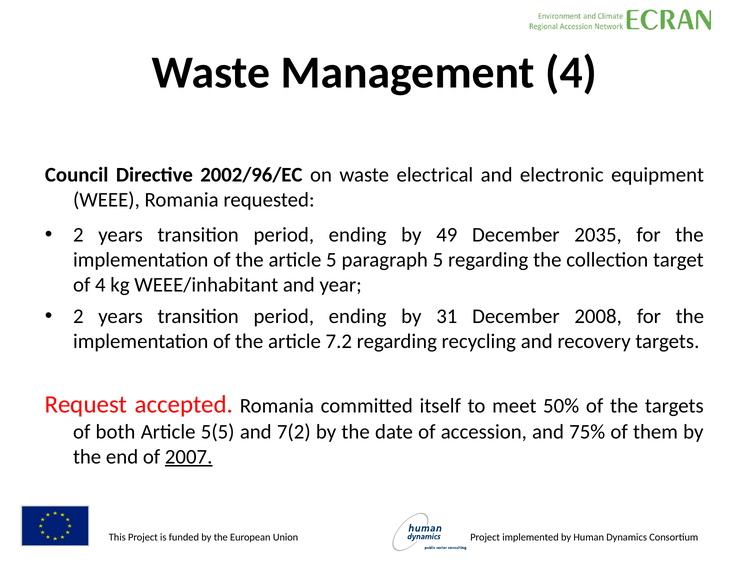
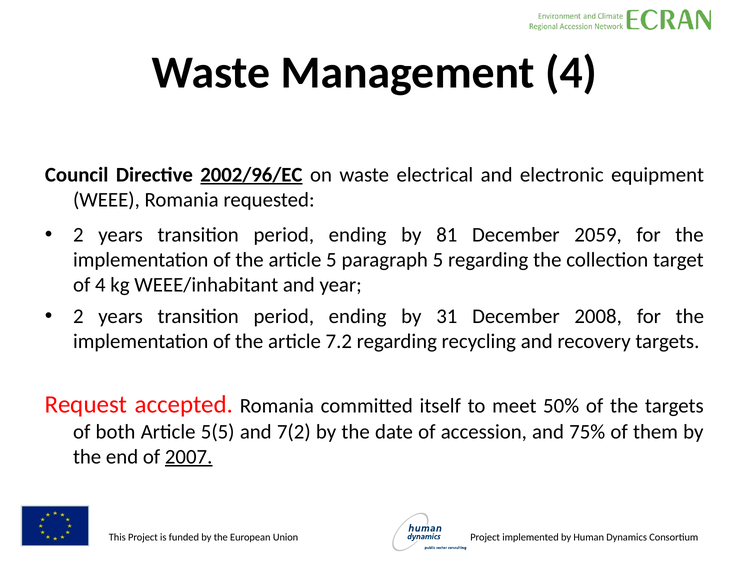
2002/96/EC underline: none -> present (251, 175)
49: 49 -> 81 (447, 235)
2035: 2035 -> 2059 (598, 235)
